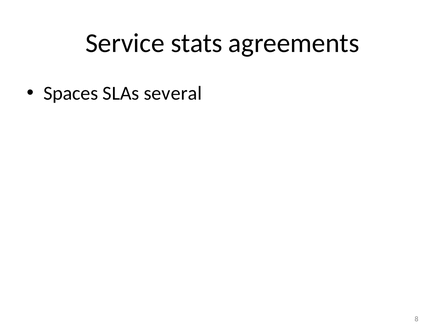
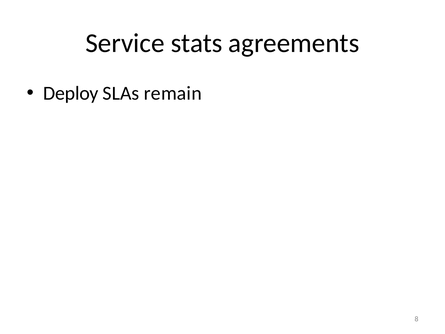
Spaces: Spaces -> Deploy (71, 93)
several: several -> remain (173, 93)
